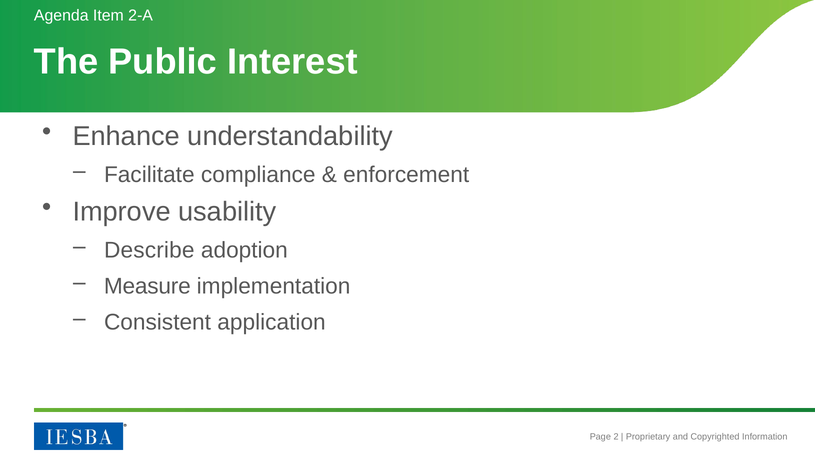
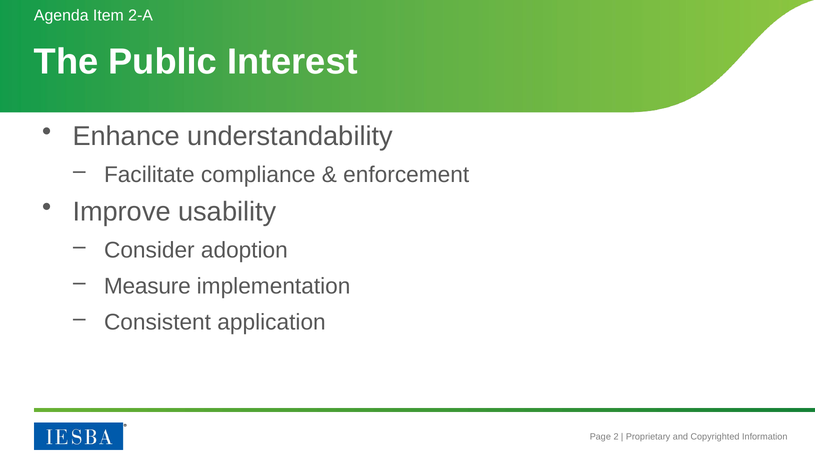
Describe: Describe -> Consider (149, 250)
